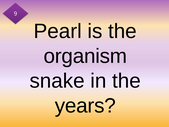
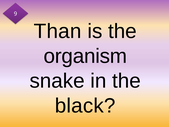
Pearl: Pearl -> Than (58, 31)
years: years -> black (85, 106)
